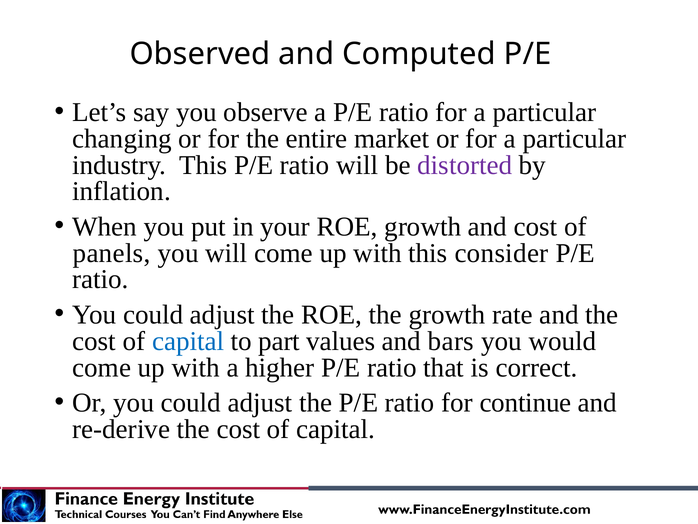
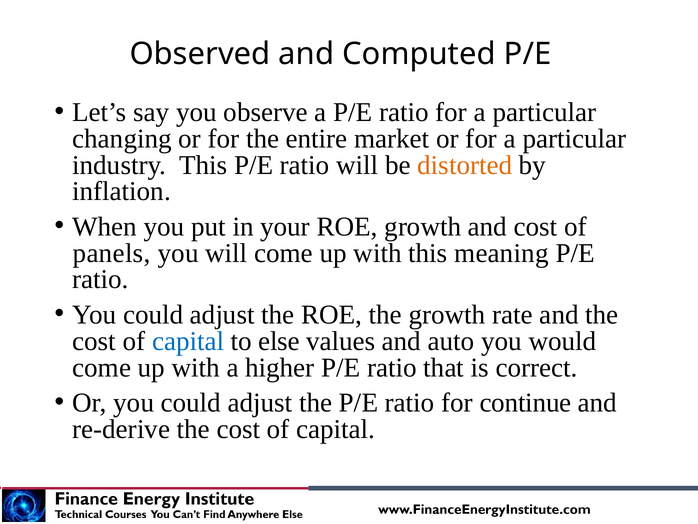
distorted colour: purple -> orange (465, 165)
consider: consider -> meaning (502, 253)
part: part -> else (279, 341)
bars: bars -> auto (451, 341)
